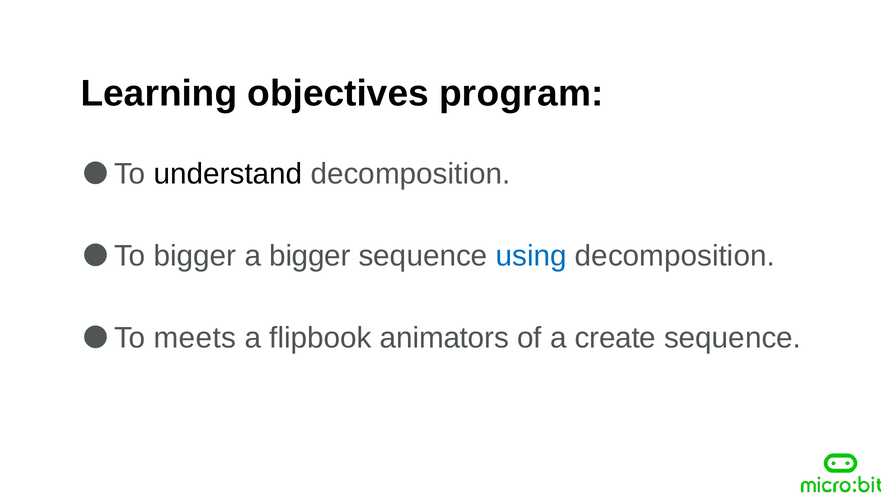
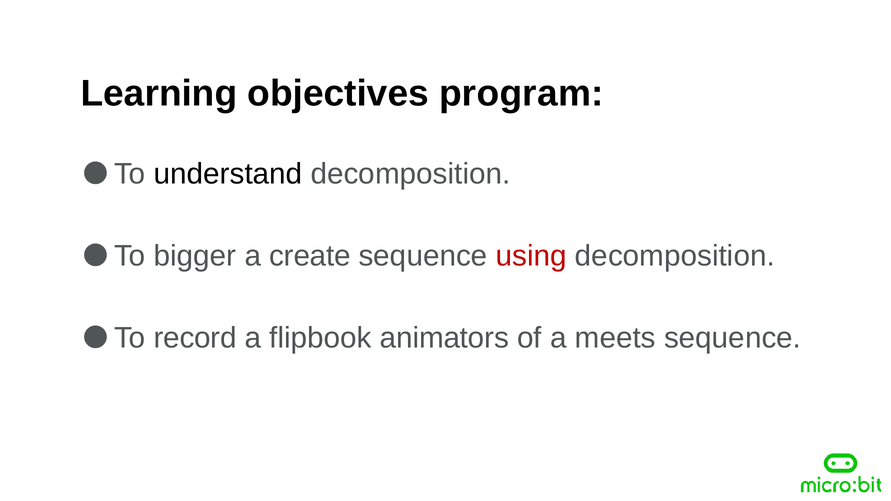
a bigger: bigger -> create (310, 256)
using colour: blue -> red (531, 256)
meets: meets -> record (195, 338)
create: create -> meets (615, 338)
